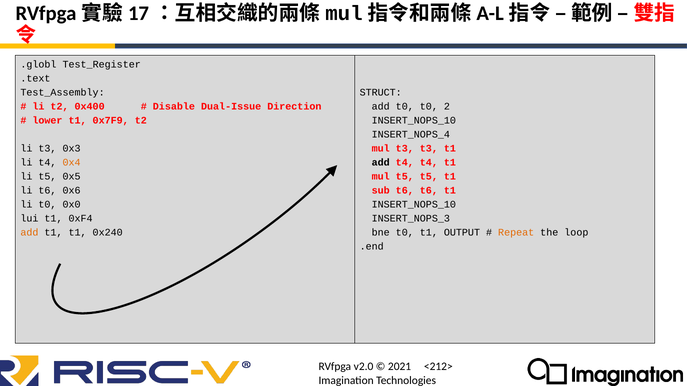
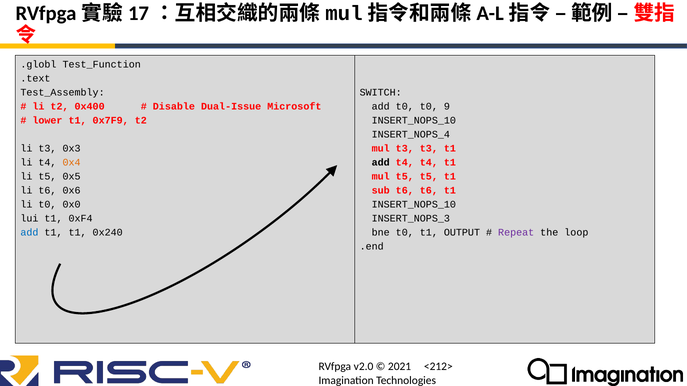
Test_Register: Test_Register -> Test_Function (102, 64)
STRUCT: STRUCT -> SWITCH (381, 93)
Direction: Direction -> Microsoft (294, 107)
2: 2 -> 9 (447, 107)
add colour: orange -> blue (29, 233)
Repeat colour: orange -> purple (516, 233)
